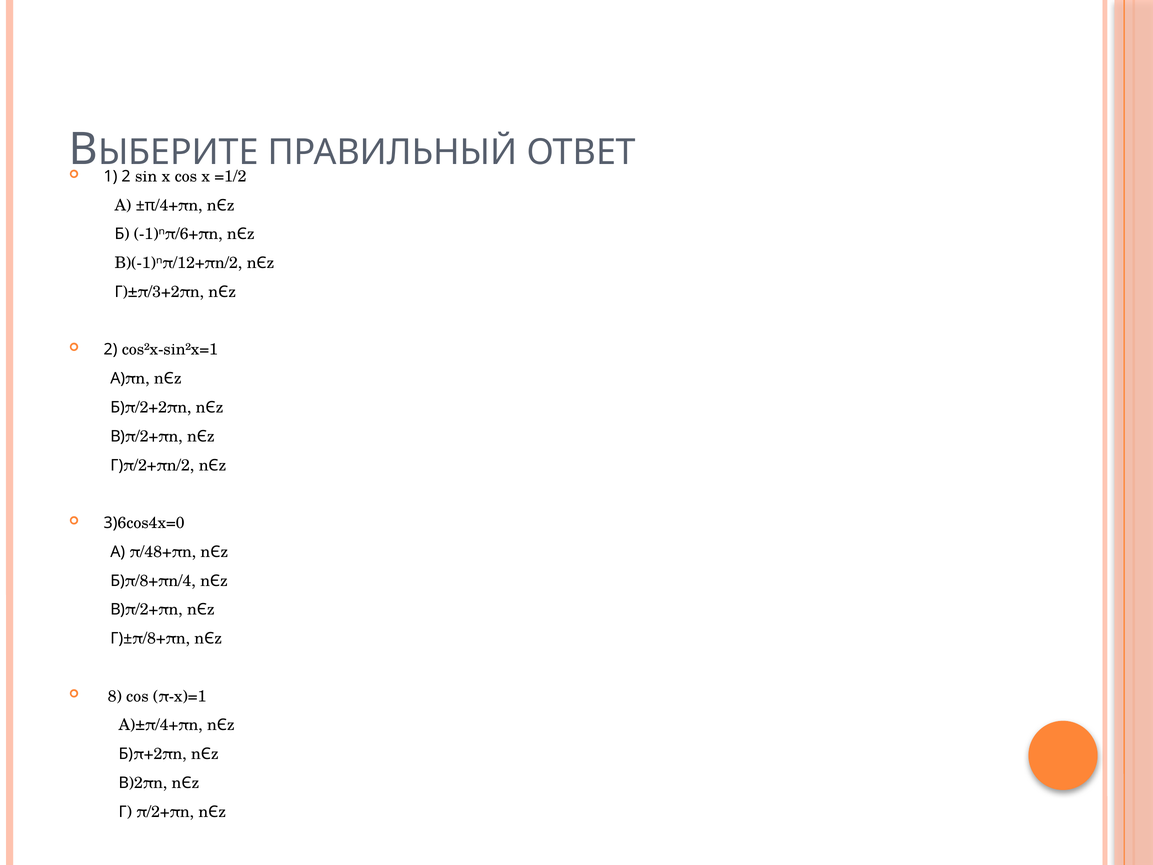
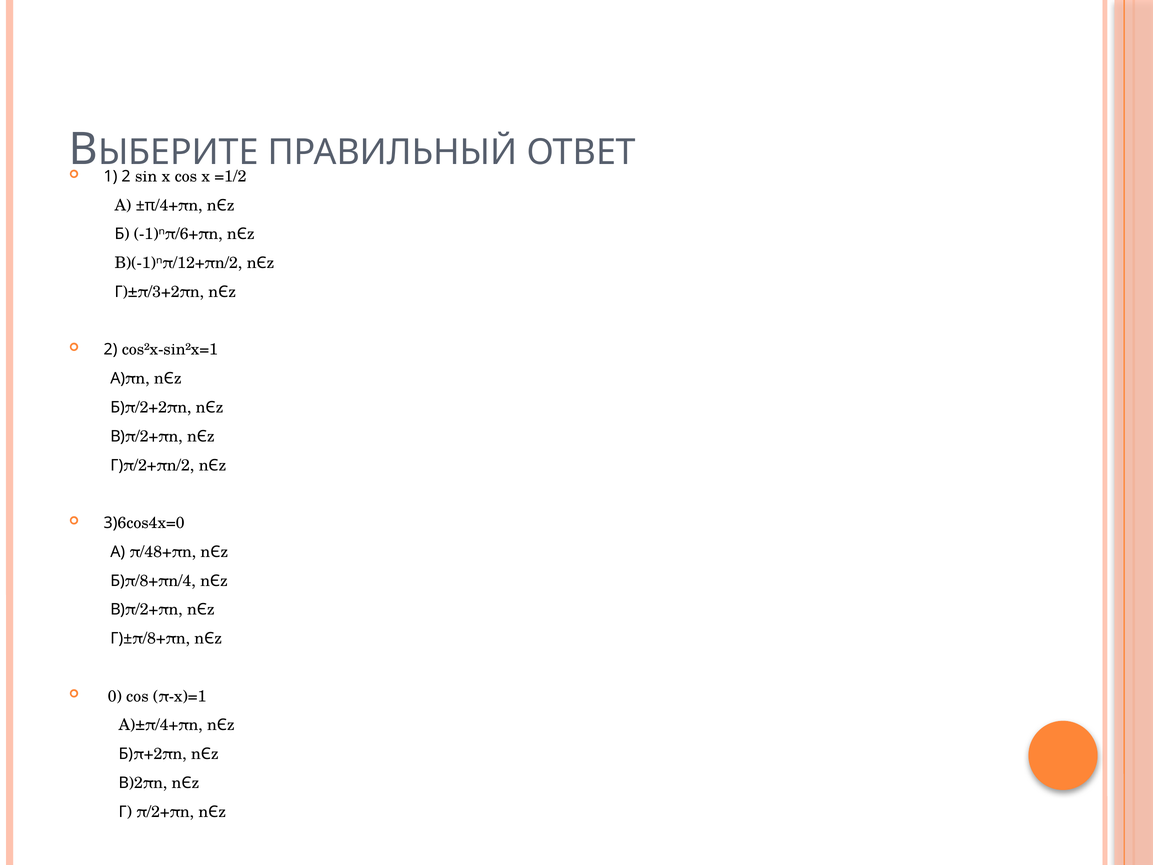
8: 8 -> 0 (115, 696)
